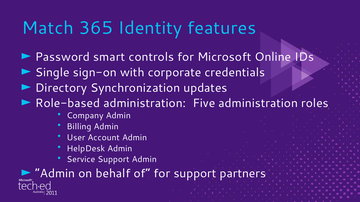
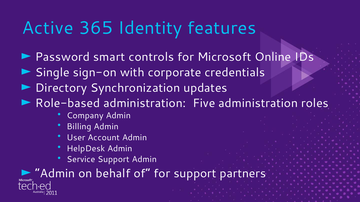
Match: Match -> Active (48, 28)
